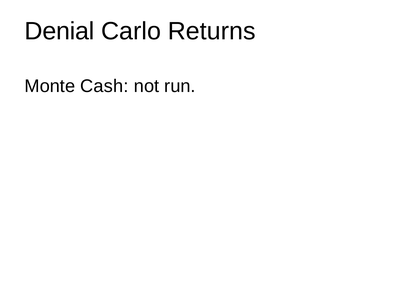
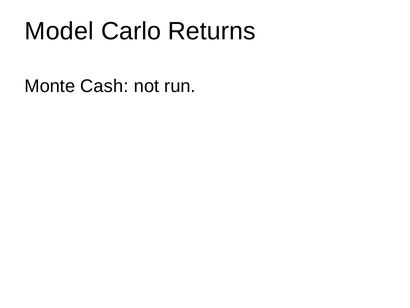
Denial: Denial -> Model (59, 31)
